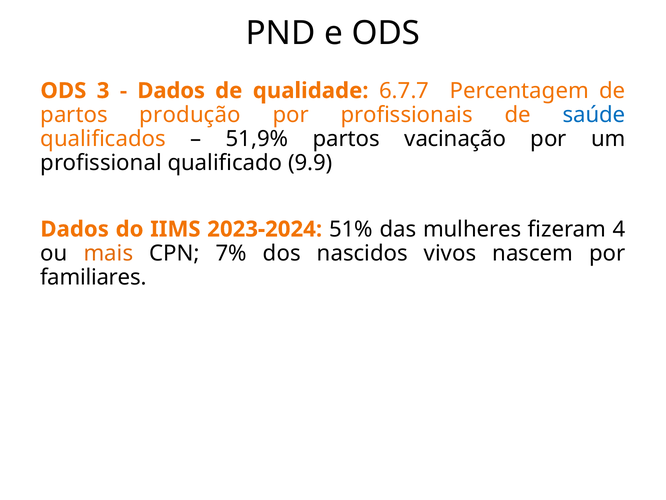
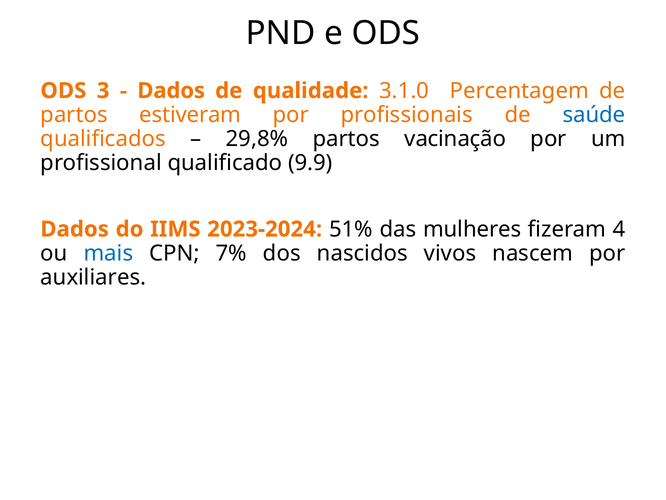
6.7.7: 6.7.7 -> 3.1.0 (404, 91)
produção: produção -> estiveram (190, 115)
51,9%: 51,9% -> 29,8% (257, 139)
mais colour: orange -> blue (108, 253)
familiares: familiares -> auxiliares (93, 277)
